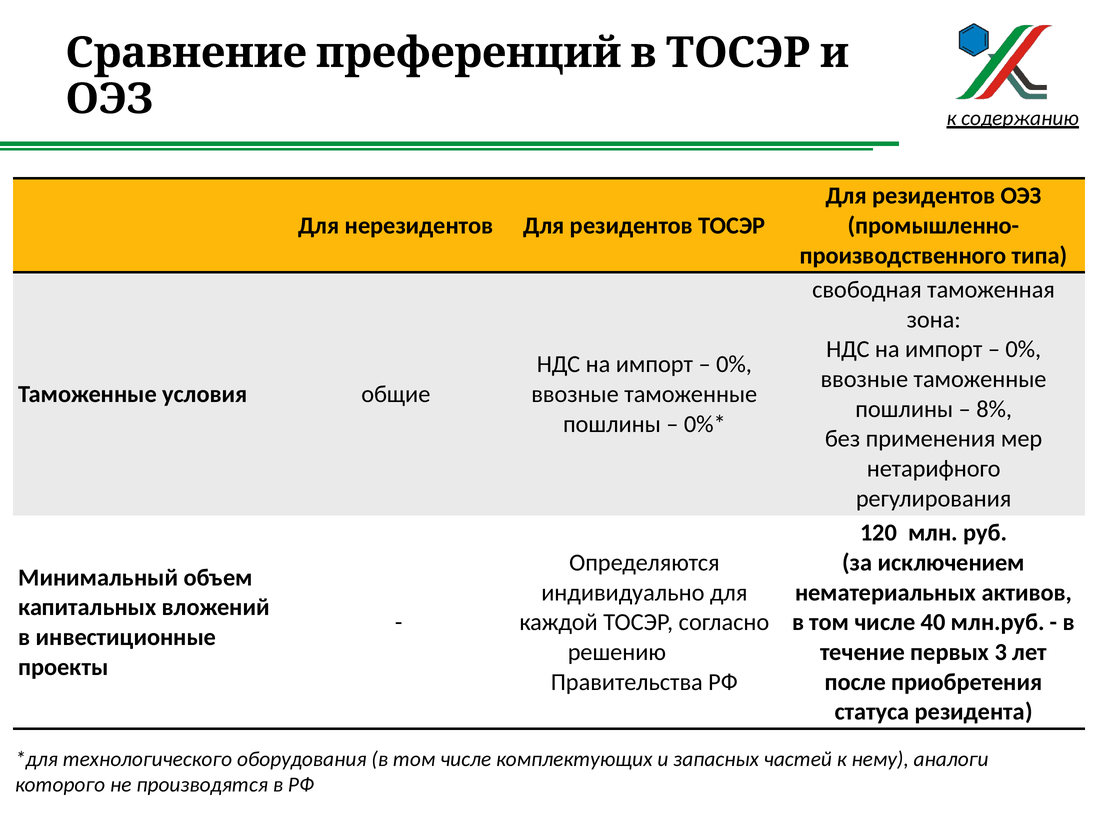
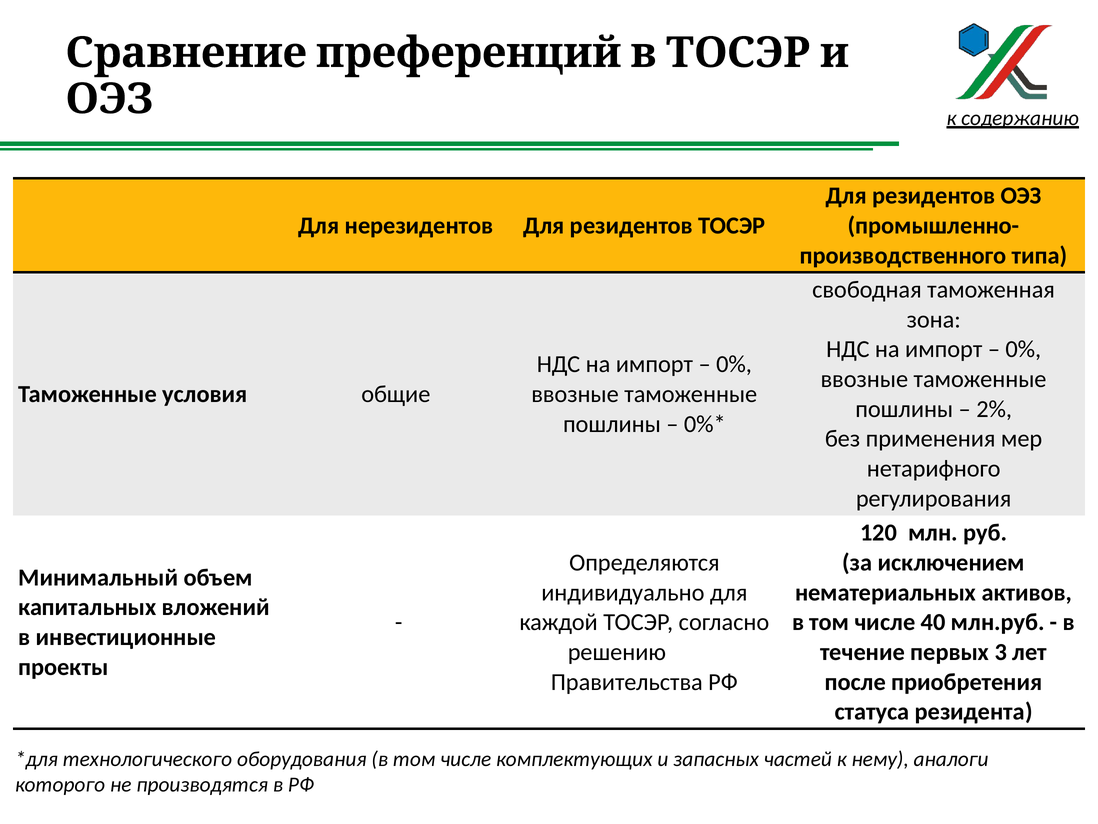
8%: 8% -> 2% (994, 409)
